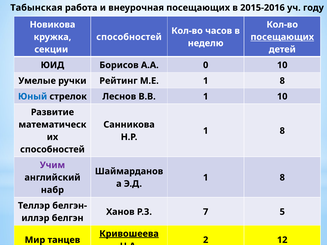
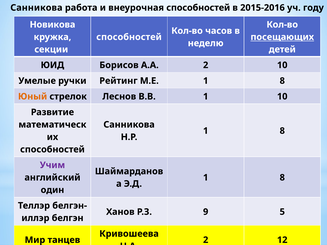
Табынская: Табынская -> Санникова (36, 8)
внеурочная посещающих: посещающих -> способностей (198, 8)
А.А 0: 0 -> 2 (206, 65)
Юный colour: blue -> orange (33, 97)
набр: набр -> один (52, 190)
7: 7 -> 9 (206, 212)
Кривошеева underline: present -> none (129, 234)
